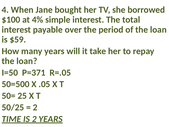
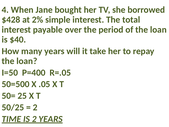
$100: $100 -> $428 (11, 20)
4%: 4% -> 2% (38, 20)
$59: $59 -> $40 (18, 39)
P=371: P=371 -> P=400 (34, 72)
